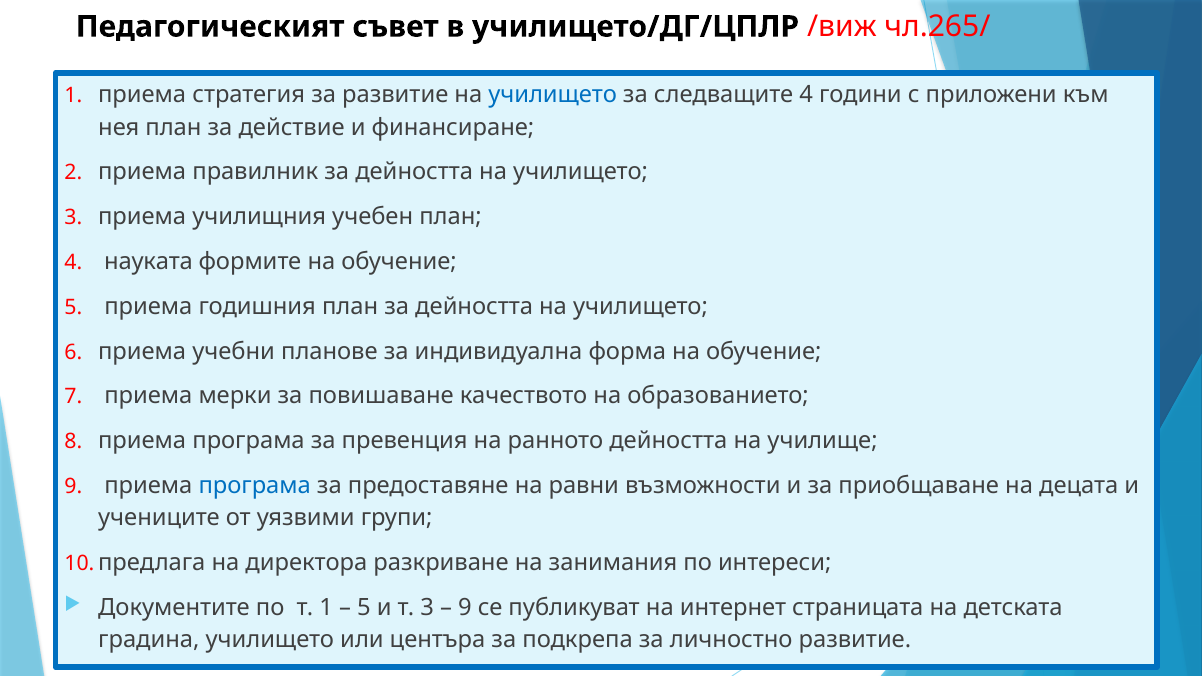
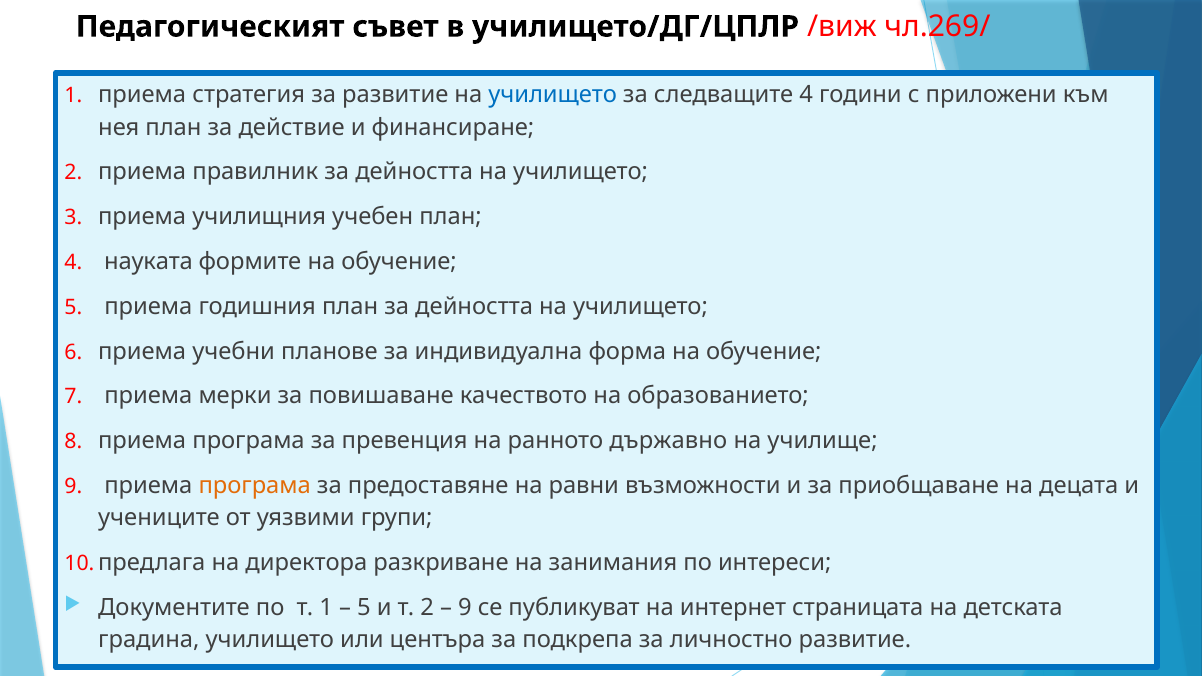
чл.265/: чл.265/ -> чл.269/ (937, 27)
ранното дейността: дейността -> държавно (668, 441)
програма colour: blue -> orange (255, 486)
т 3: 3 -> 2 (427, 608)
